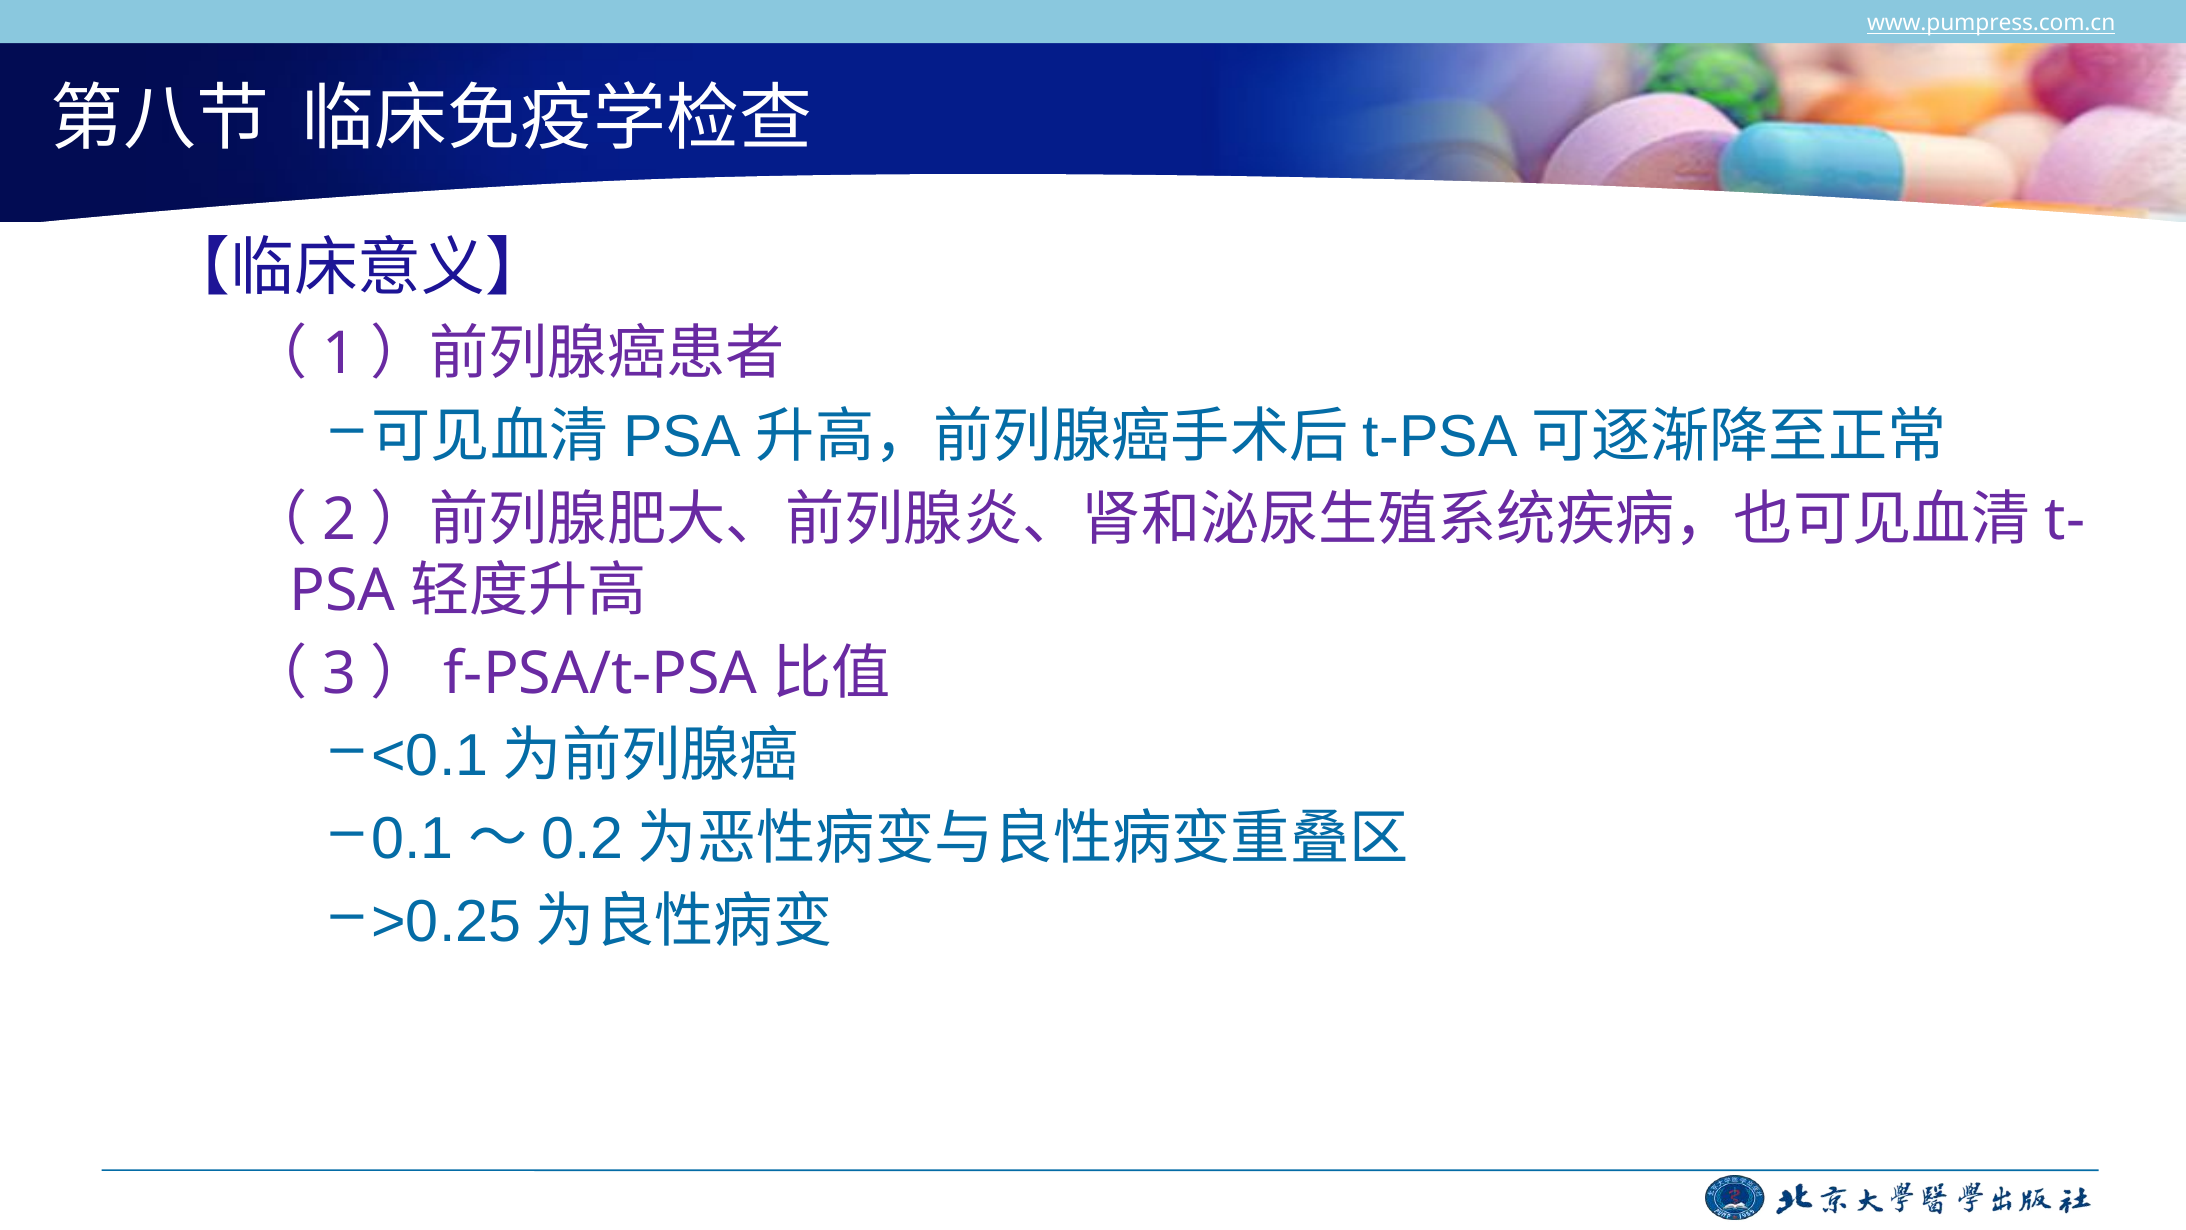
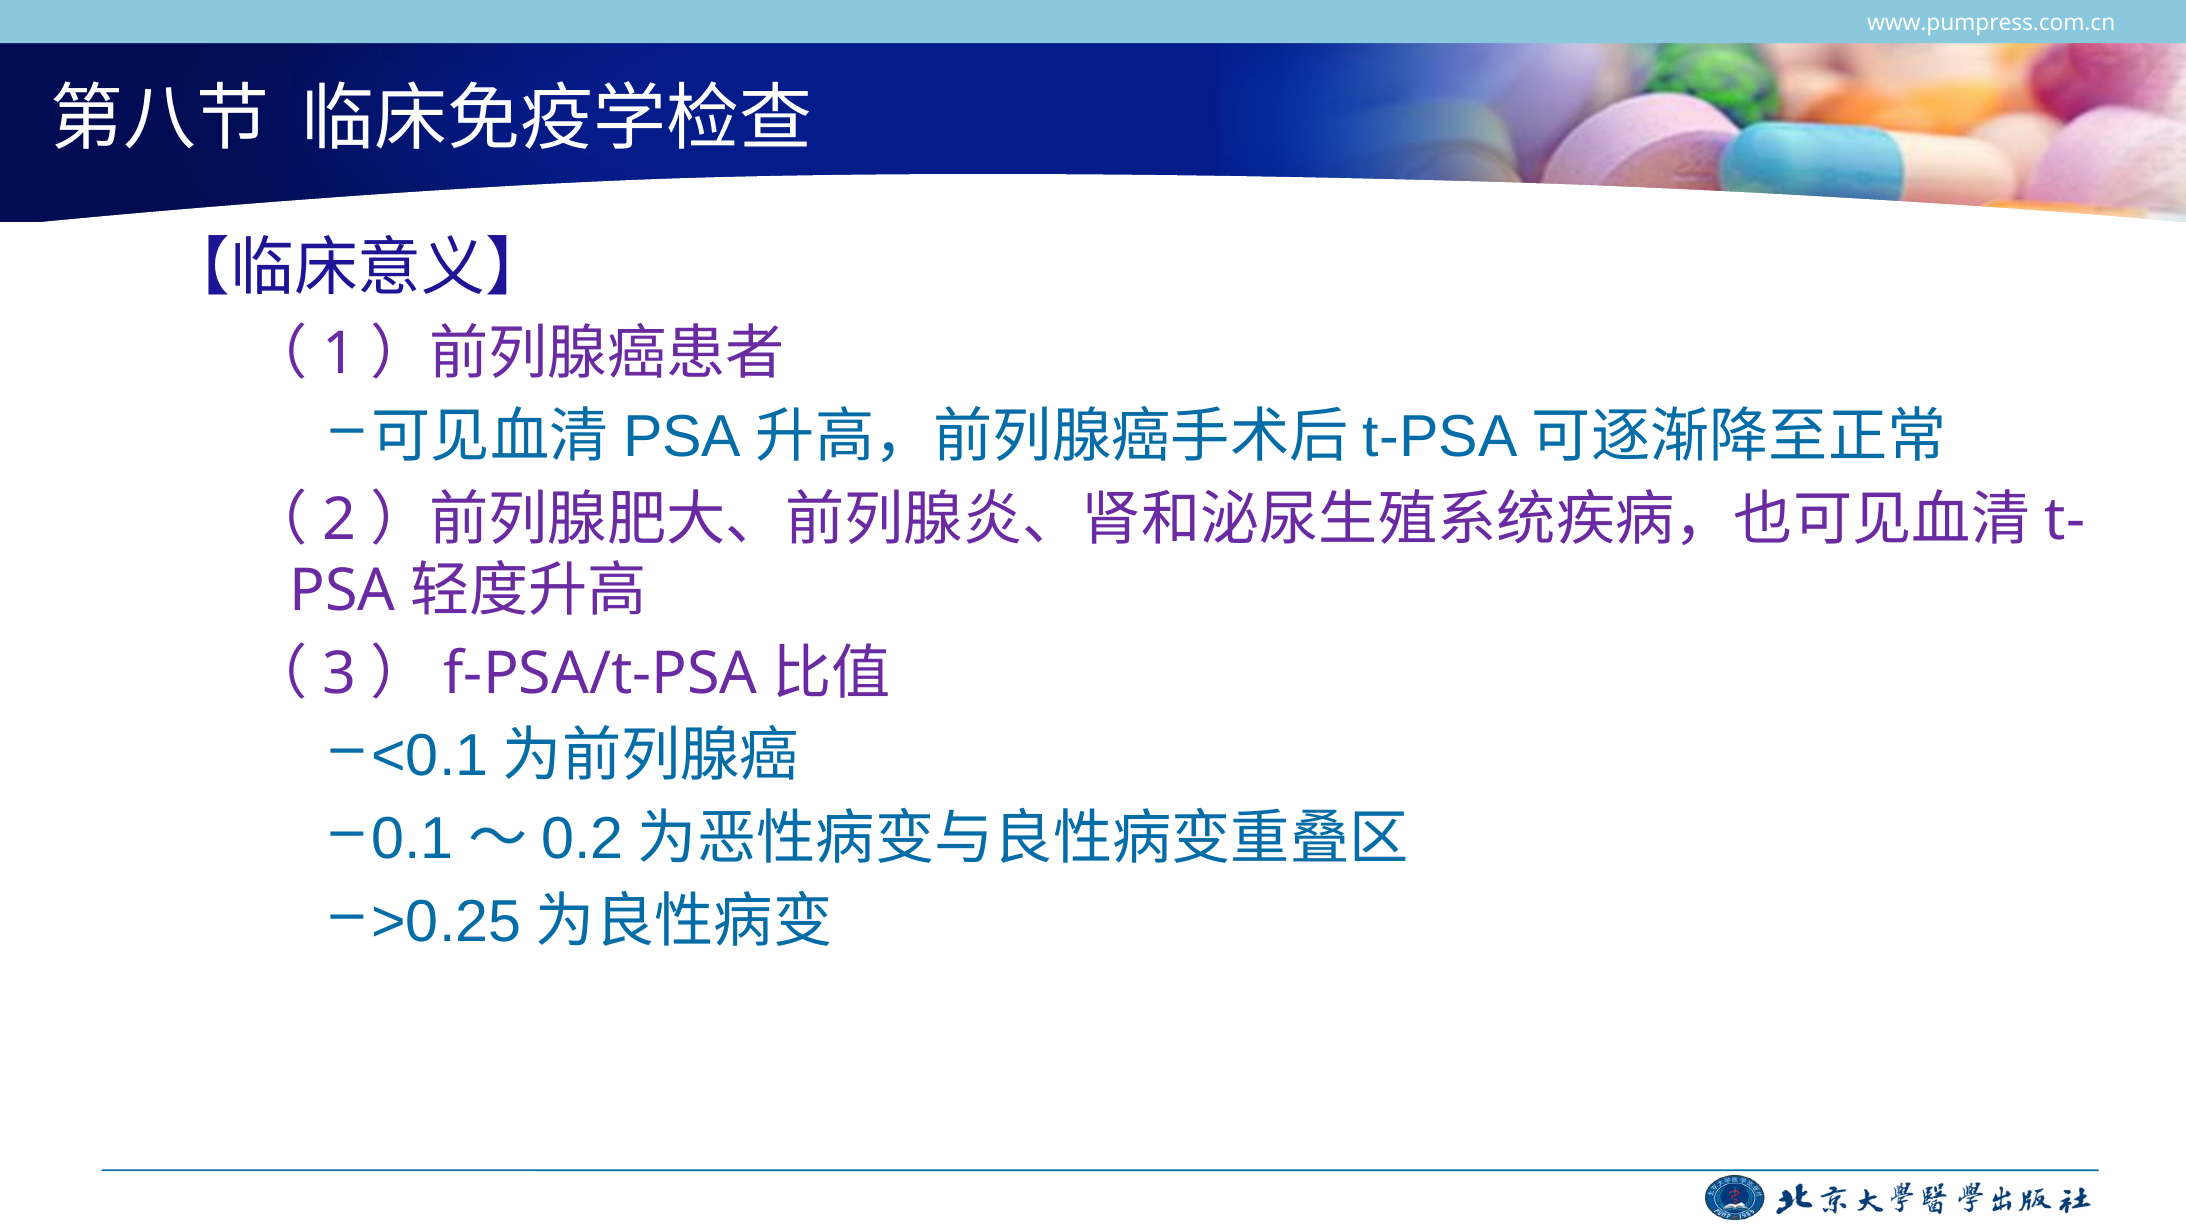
www.pumpress.com.cn underline: present -> none (1991, 23)
